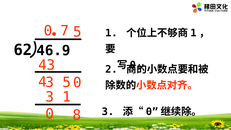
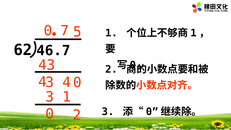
46.9: 46.9 -> 46.7 (53, 51)
43 5: 5 -> 4 (67, 82)
0 8: 8 -> 2 (77, 115)
